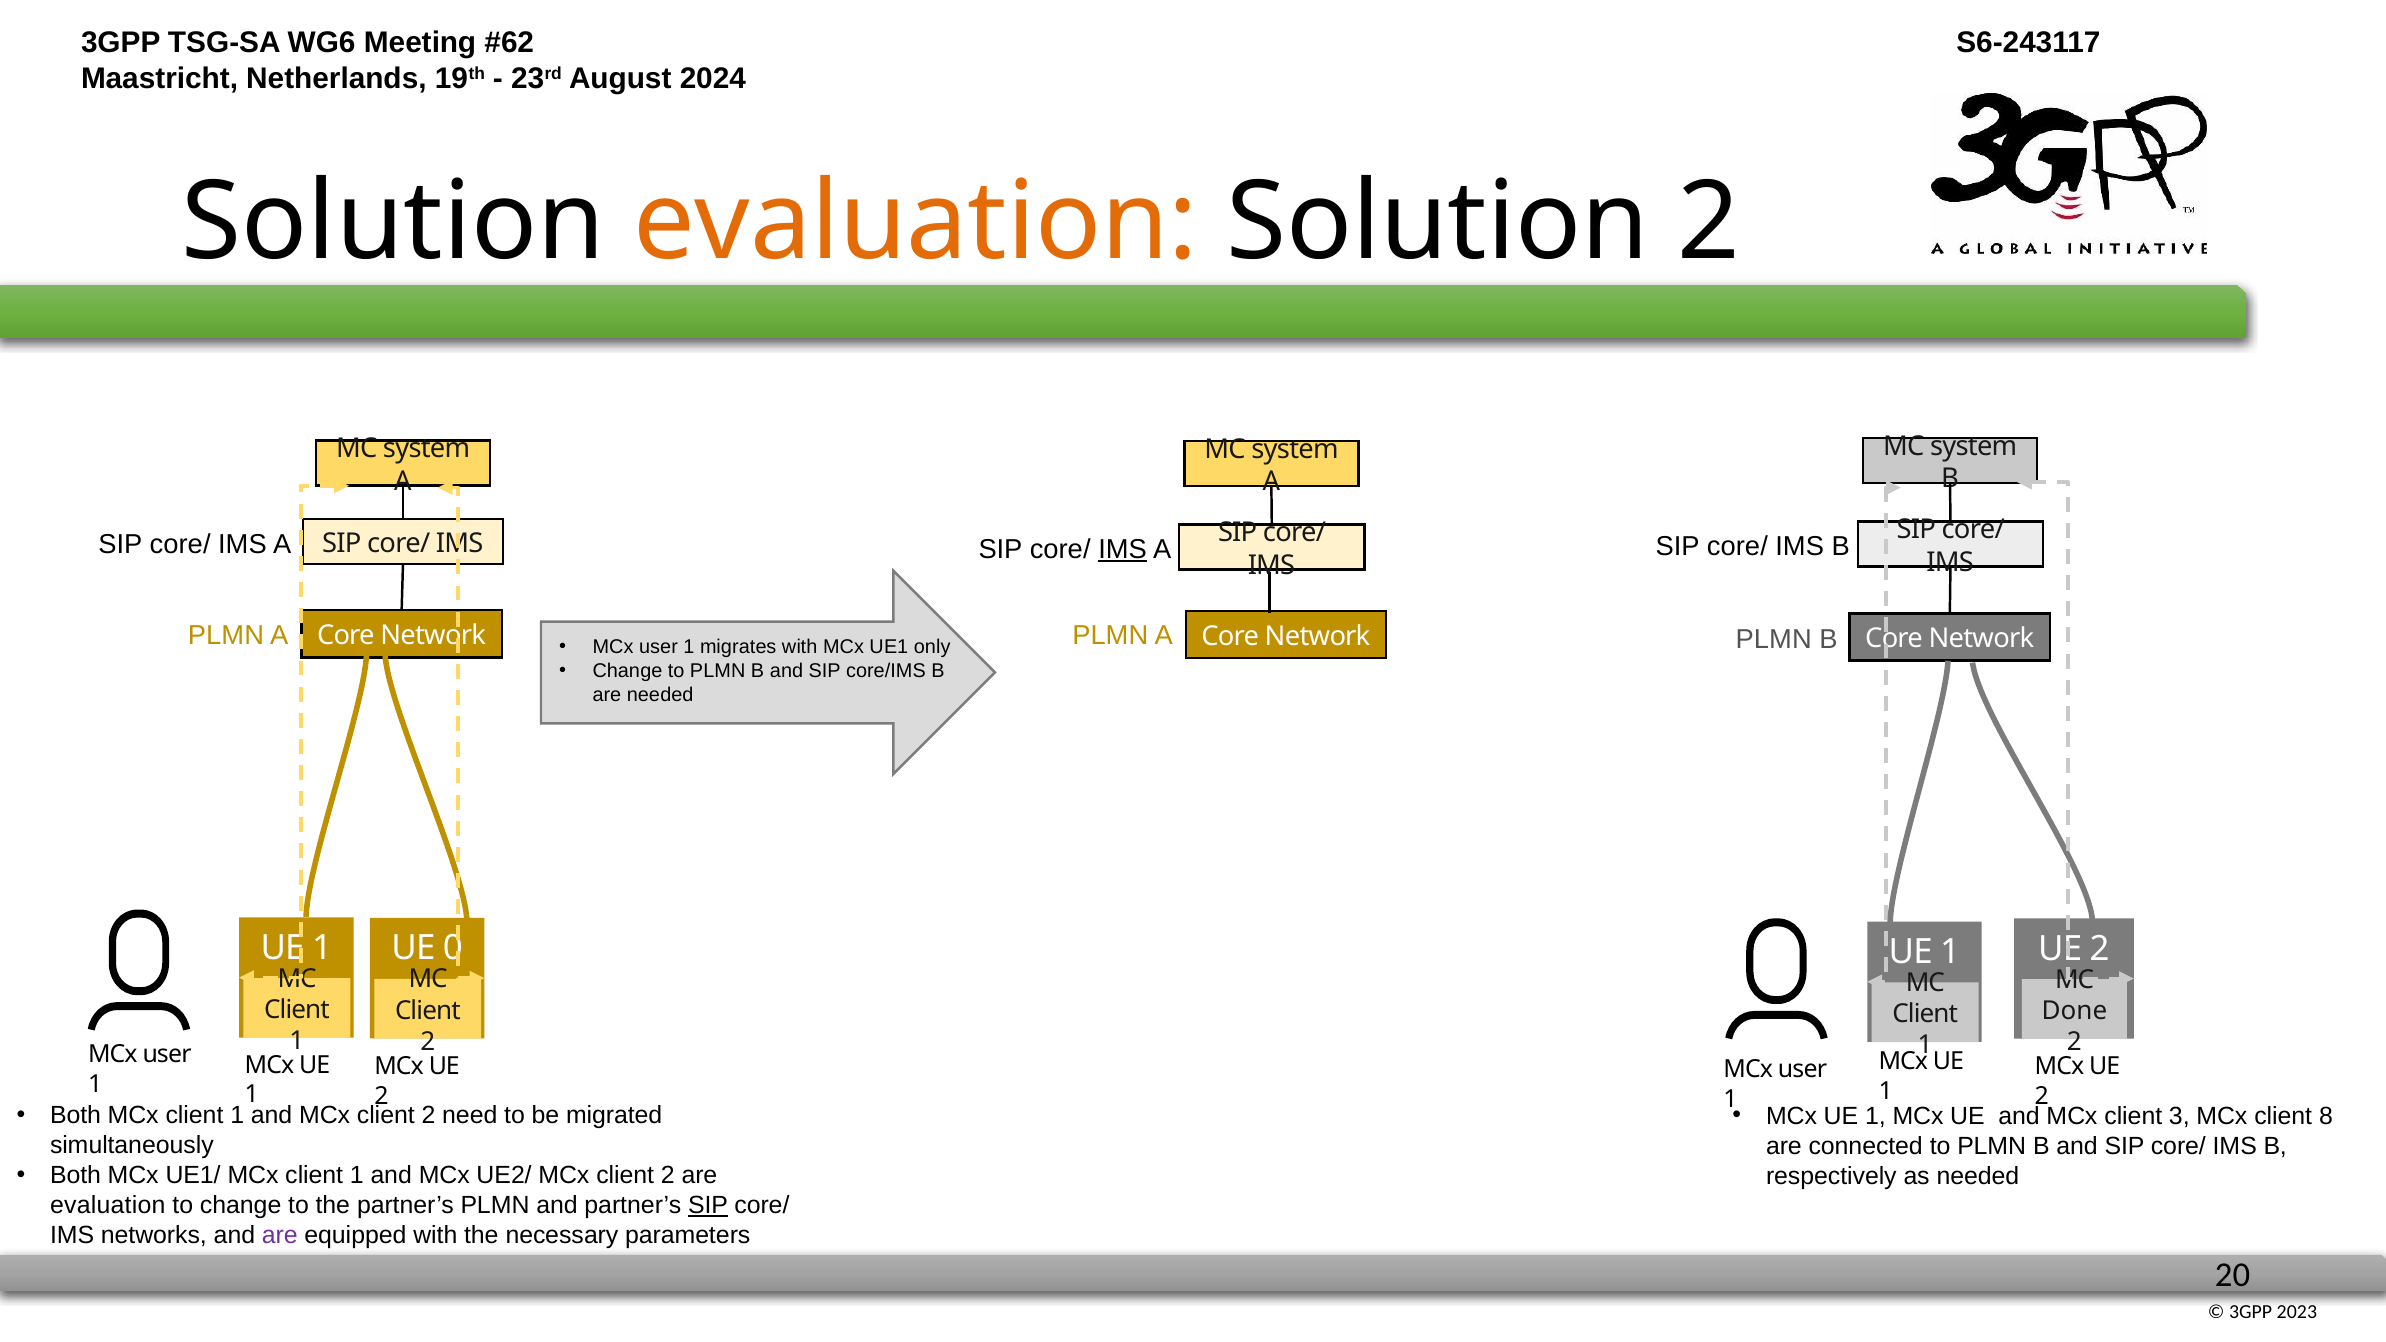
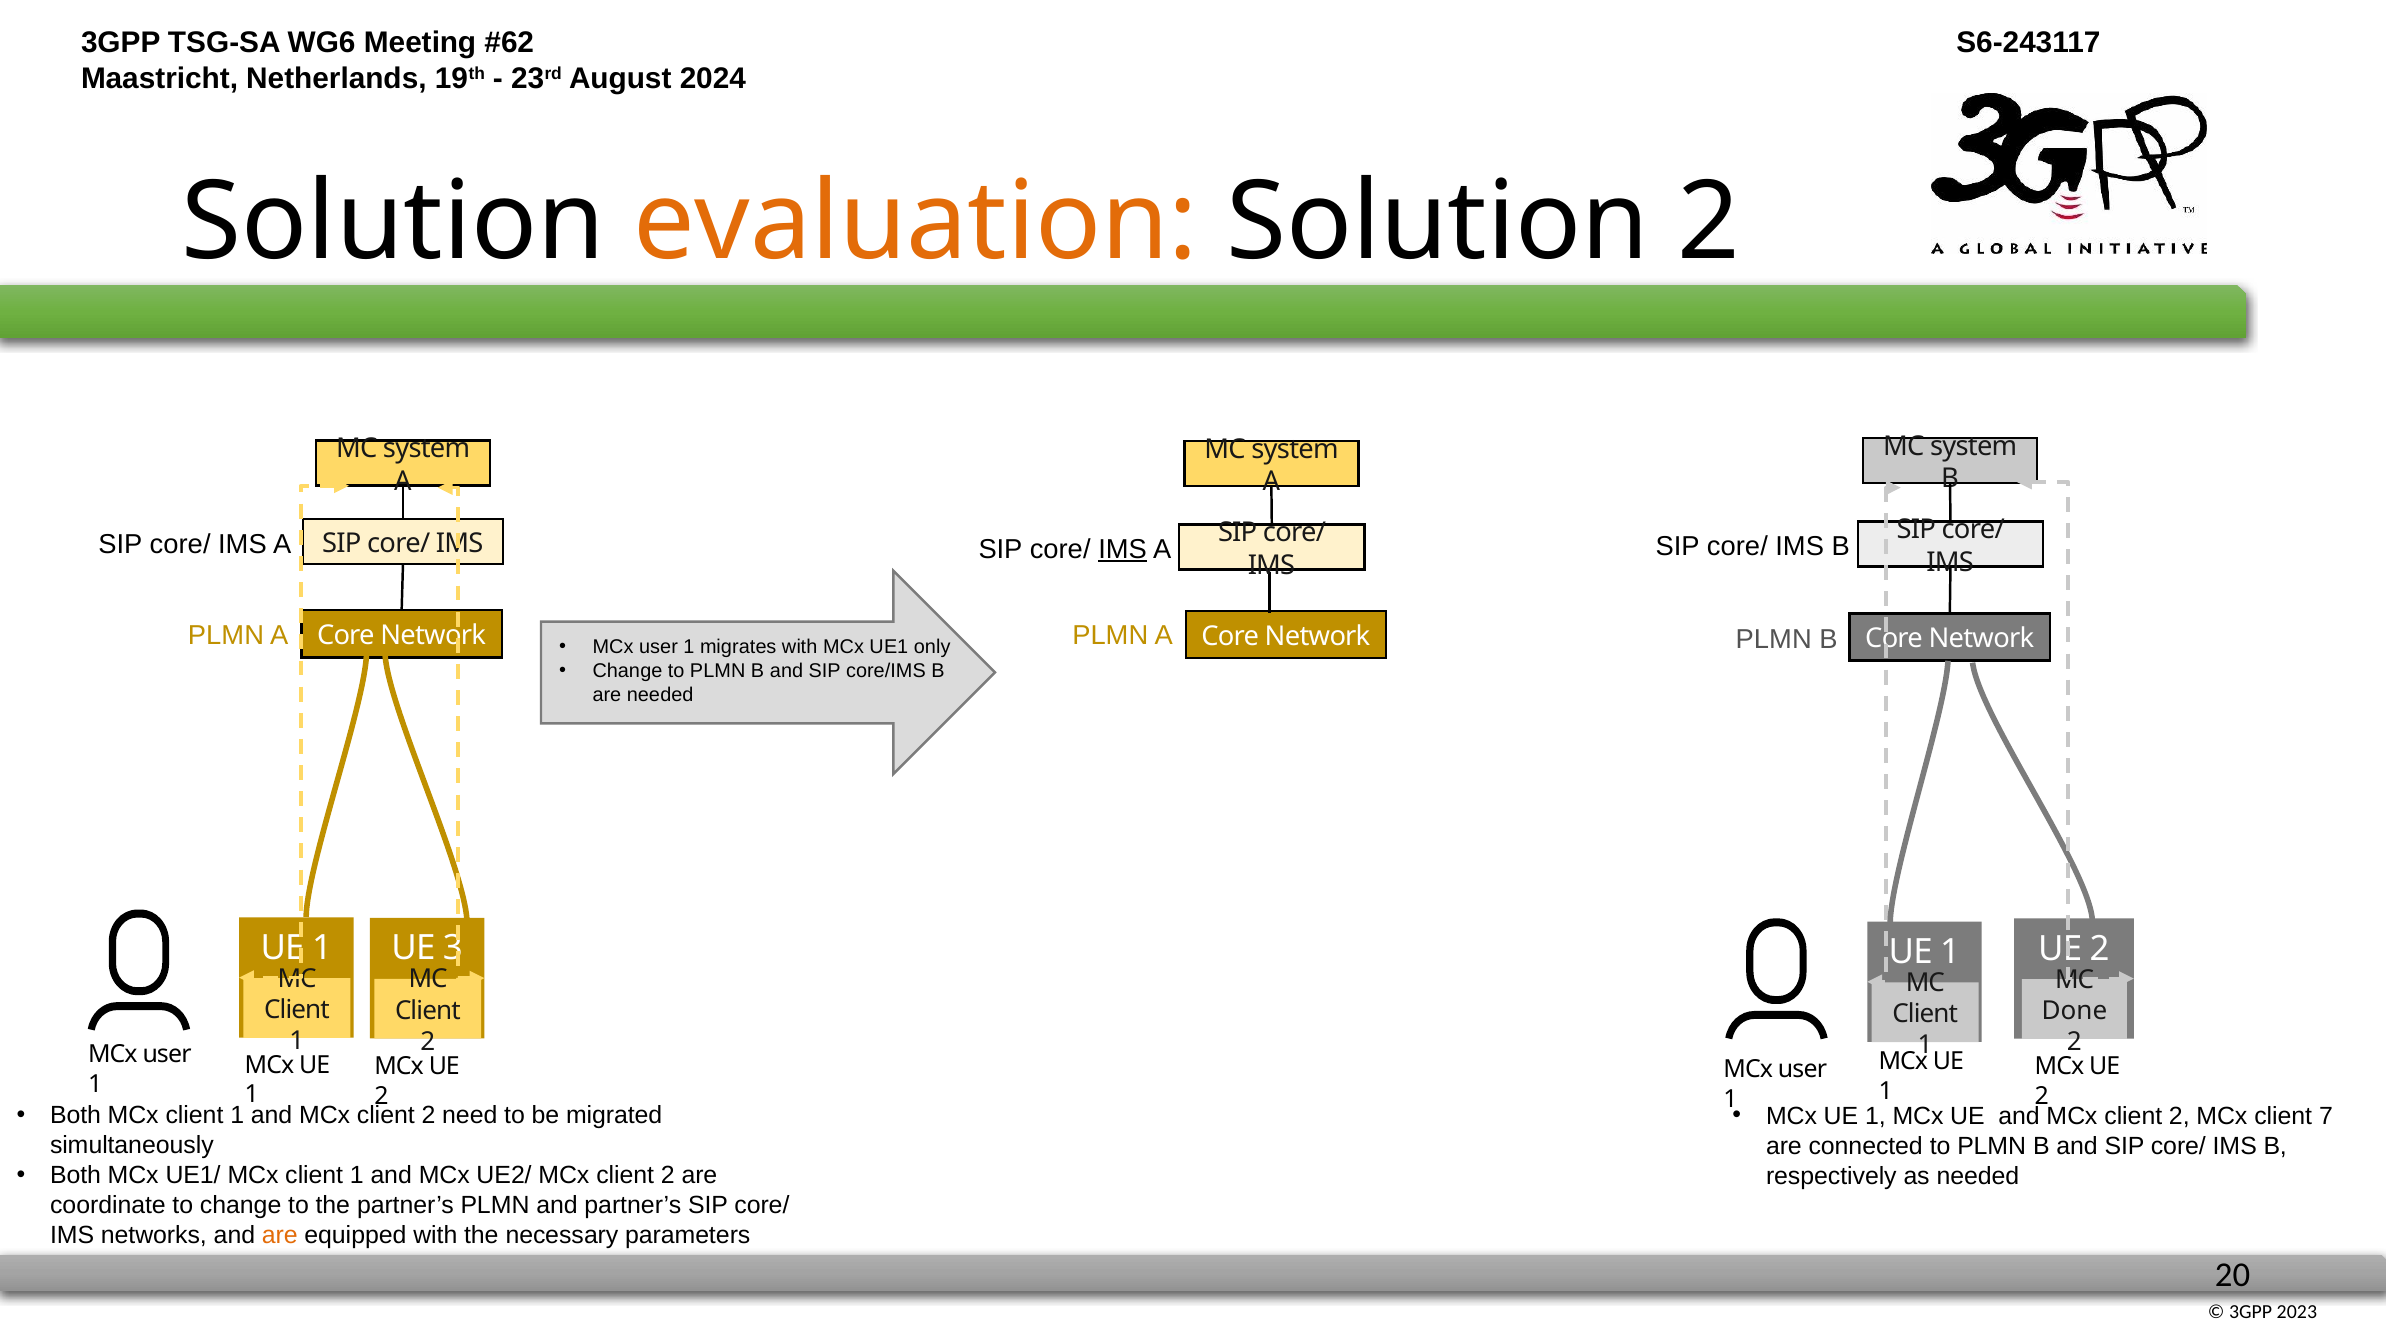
0: 0 -> 3 (453, 948)
3: 3 -> 2 (2179, 1116)
8: 8 -> 7 (2326, 1116)
evaluation: evaluation -> coordinate (108, 1205)
SIP underline: present -> none (708, 1205)
are colour: purple -> orange (280, 1235)
